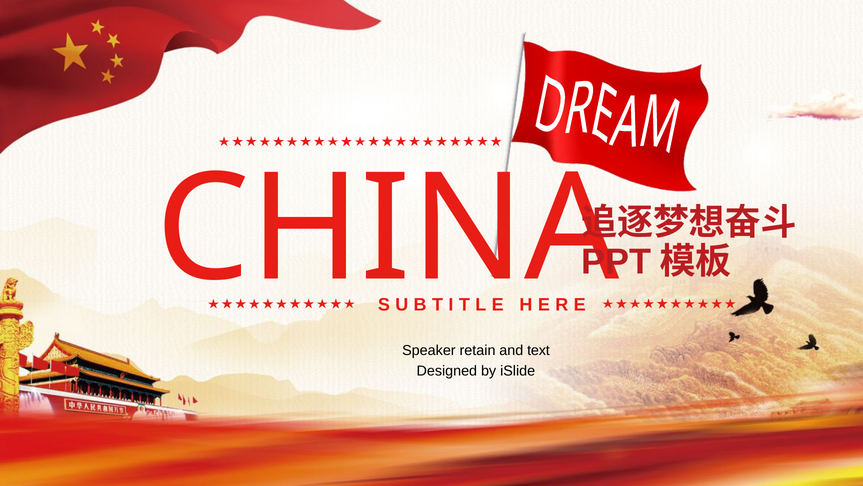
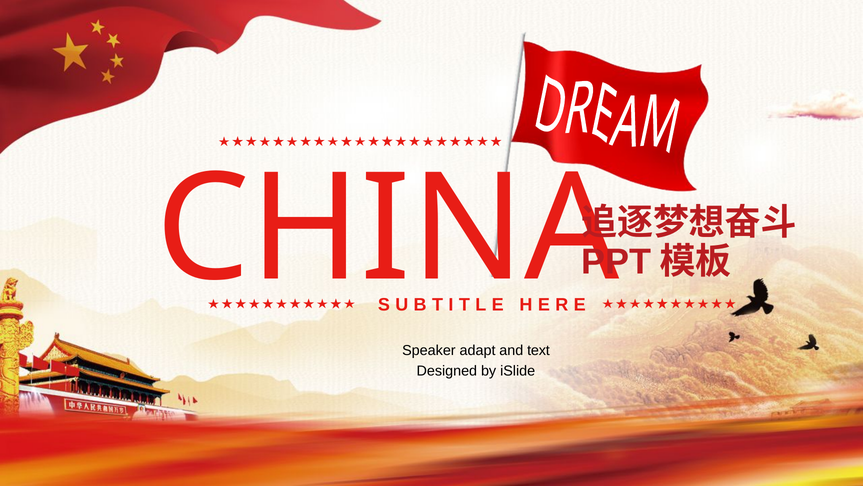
retain: retain -> adapt (478, 350)
